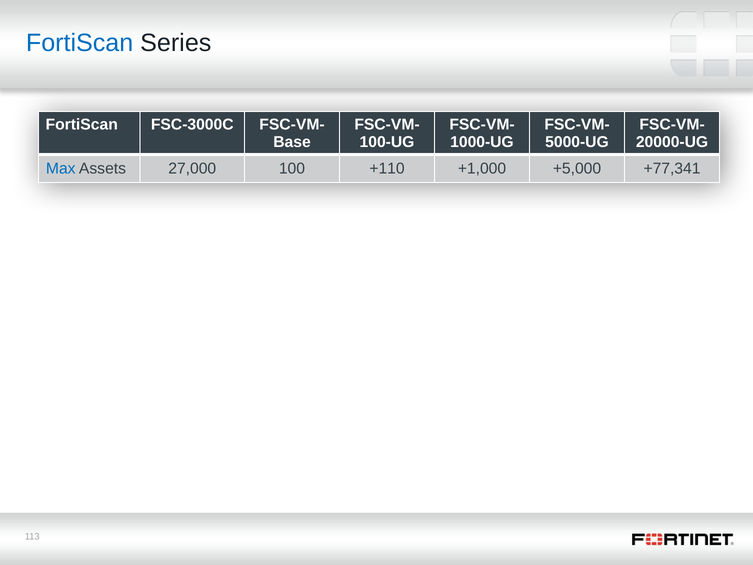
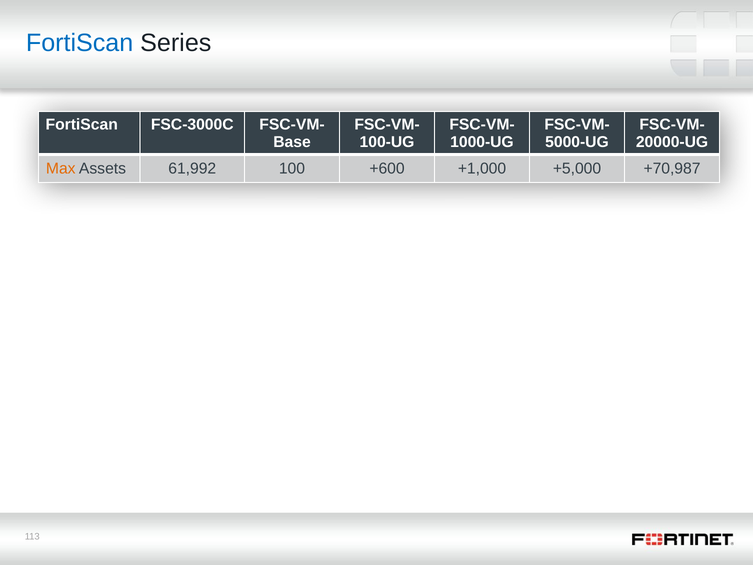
Max colour: blue -> orange (61, 169)
27,000: 27,000 -> 61,992 (192, 169)
+110: +110 -> +600 (387, 169)
+77,341: +77,341 -> +70,987 (672, 169)
